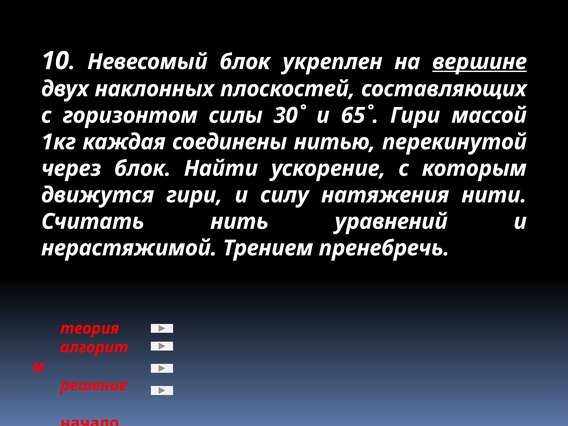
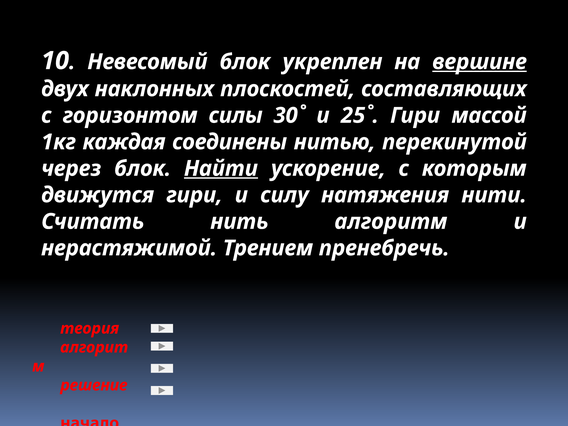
65˚: 65˚ -> 25˚ (360, 115)
Найти underline: none -> present (221, 169)
уравнений: уравнений -> алгоритм (391, 222)
